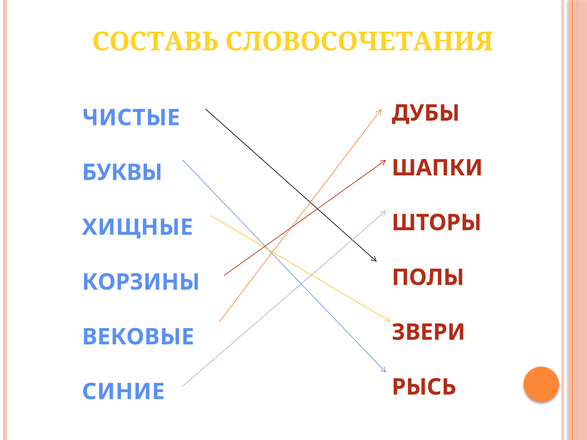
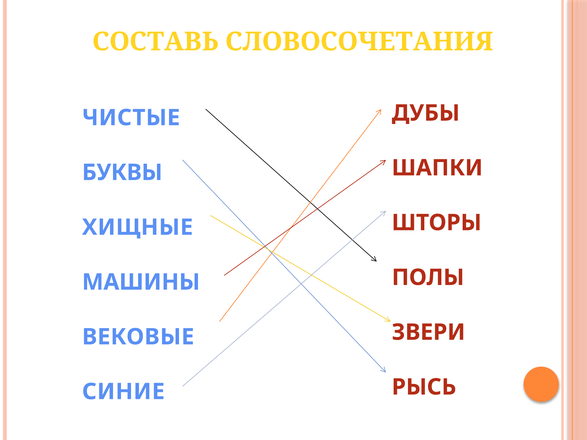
КОРЗИНЫ: КОРЗИНЫ -> МАШИНЫ (141, 282)
